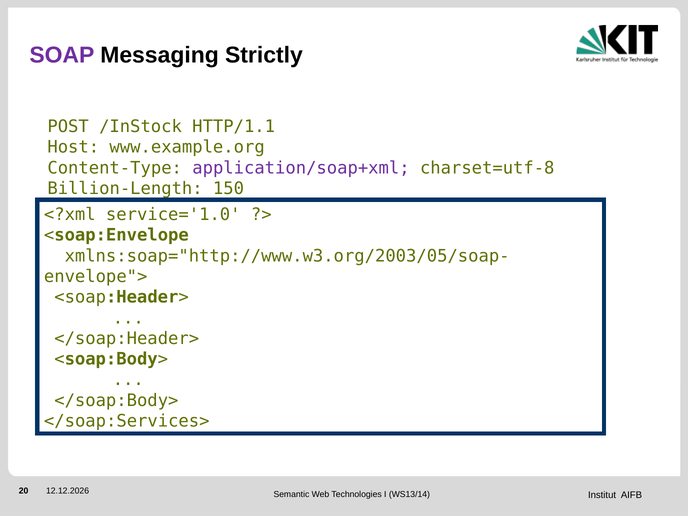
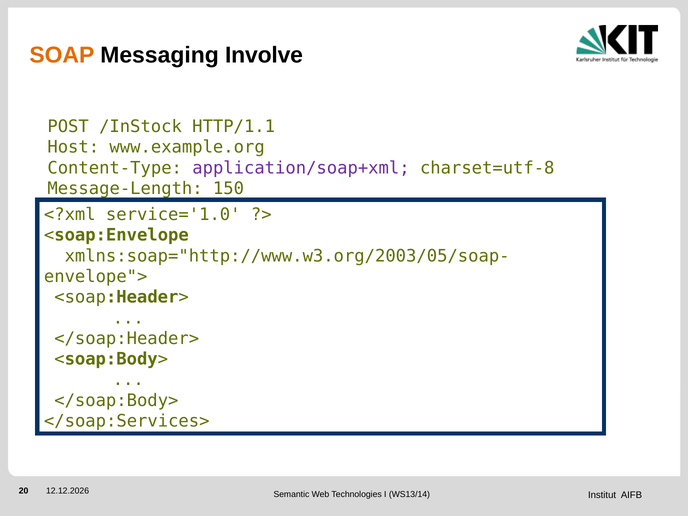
SOAP colour: purple -> orange (62, 55)
Strictly: Strictly -> Involve (264, 55)
Billion-Length: Billion-Length -> Message-Length (125, 189)
